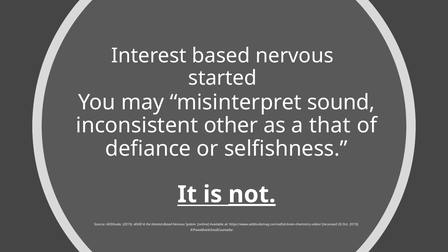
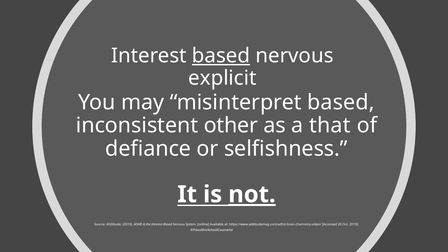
based underline: none -> present (221, 56)
started: started -> explicit (222, 78)
misinterpret sound: sound -> based (341, 102)
